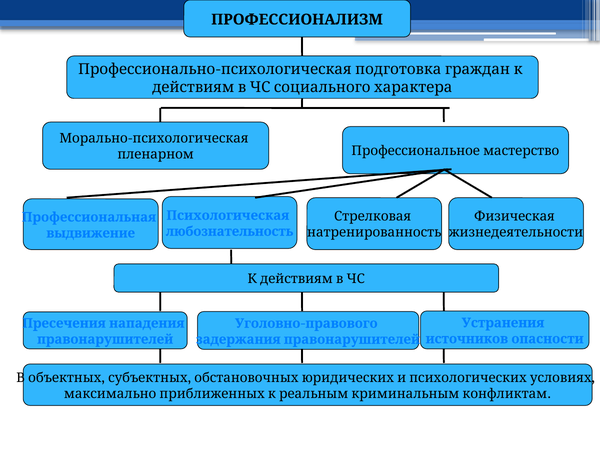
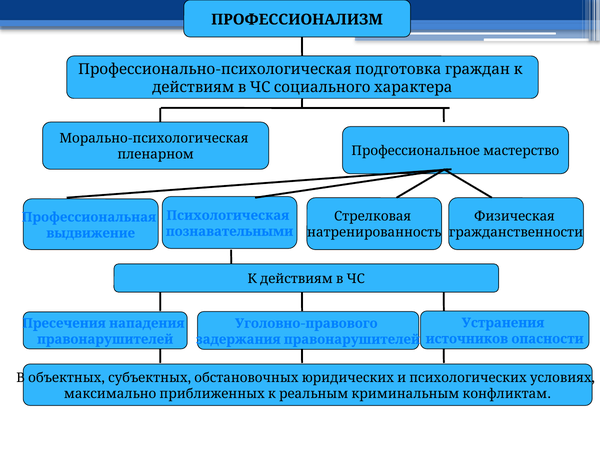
любознательность: любознательность -> познавательными (230, 231)
жизнедеятельности: жизнедеятельности -> гражданственности (516, 233)
